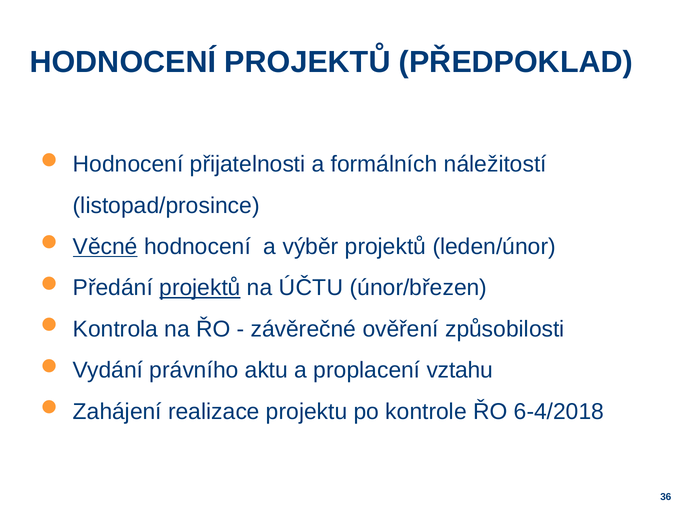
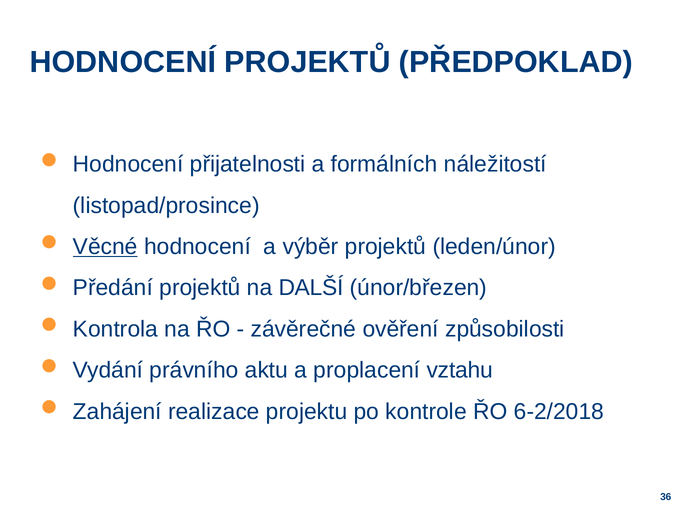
projektů underline: present -> none (200, 288)
ÚČTU: ÚČTU -> DALŠÍ (311, 288)
6-4/2018: 6-4/2018 -> 6-2/2018 (559, 411)
